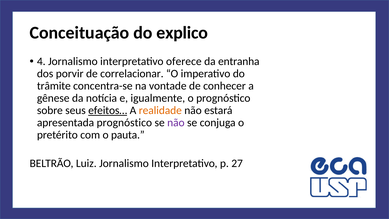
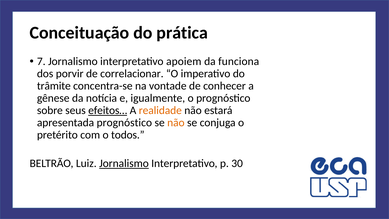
explico: explico -> prática (182, 33)
4: 4 -> 7 (41, 61)
oferece: oferece -> apoiem (184, 61)
entranha: entranha -> funciona (239, 61)
não colour: purple -> orange (176, 123)
pauta: pauta -> todos (128, 135)
Jornalismo underline: none -> present (124, 163)
27: 27 -> 30 (237, 163)
